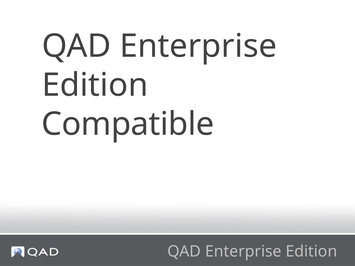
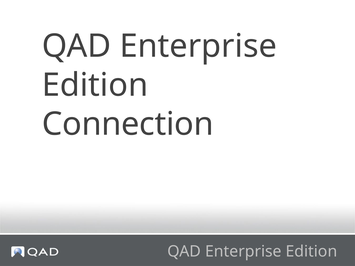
Compatible: Compatible -> Connection (128, 124)
